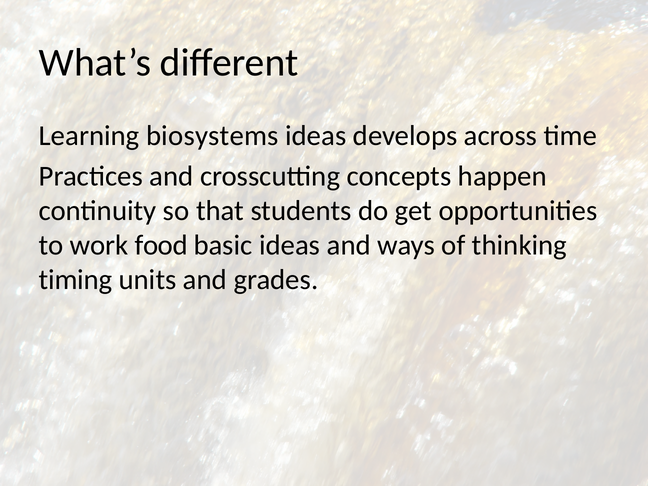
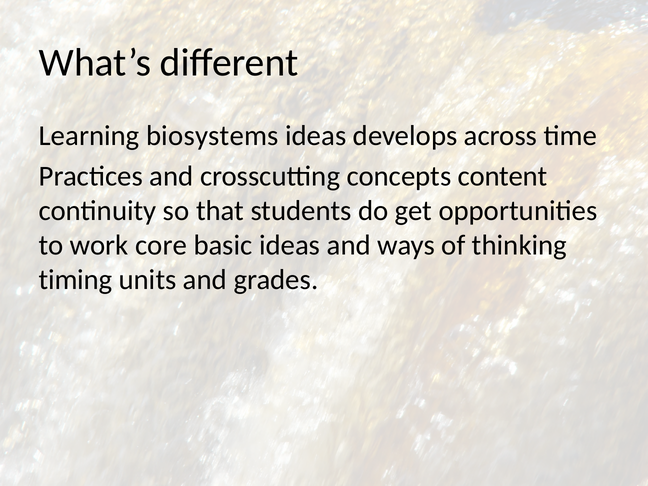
happen: happen -> content (502, 176)
food: food -> core (161, 245)
